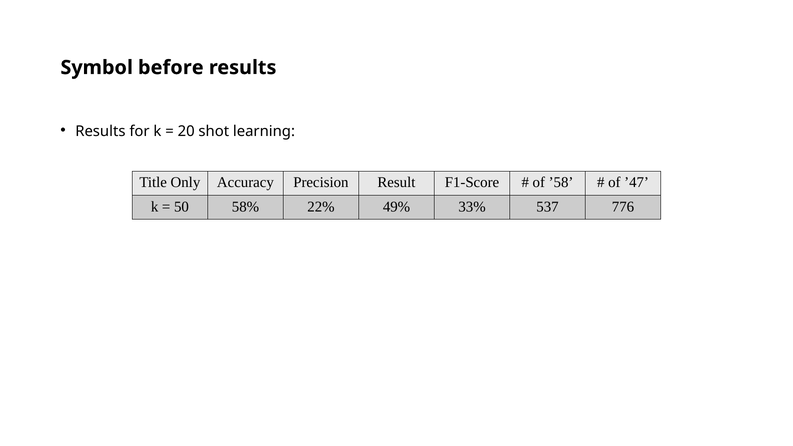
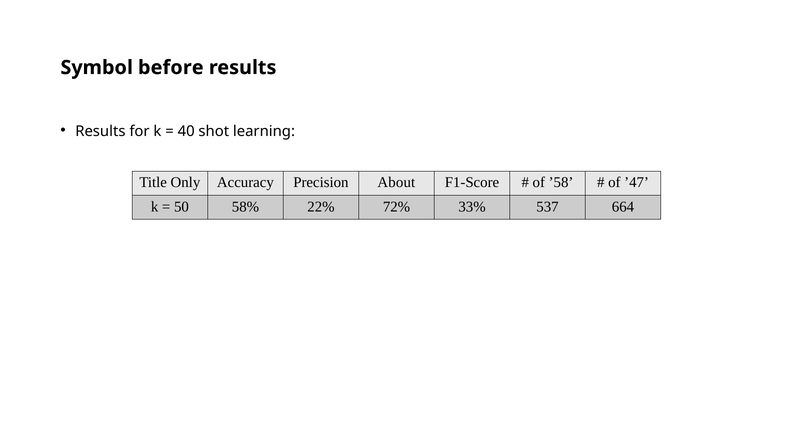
20: 20 -> 40 (186, 131)
Result: Result -> About (396, 183)
49%: 49% -> 72% (397, 207)
776: 776 -> 664 (623, 207)
